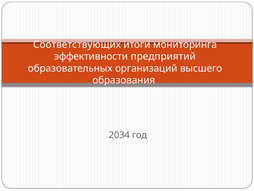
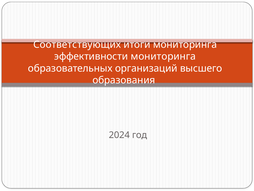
эффективности предприятий: предприятий -> мониторинга (163, 56)
2034: 2034 -> 2024 (119, 135)
